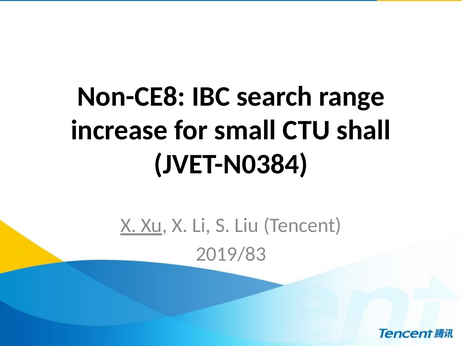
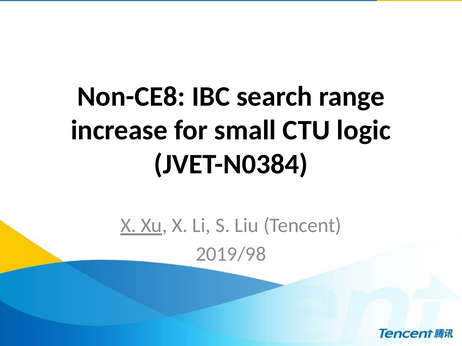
shall: shall -> logic (364, 130)
2019/83: 2019/83 -> 2019/98 (231, 254)
